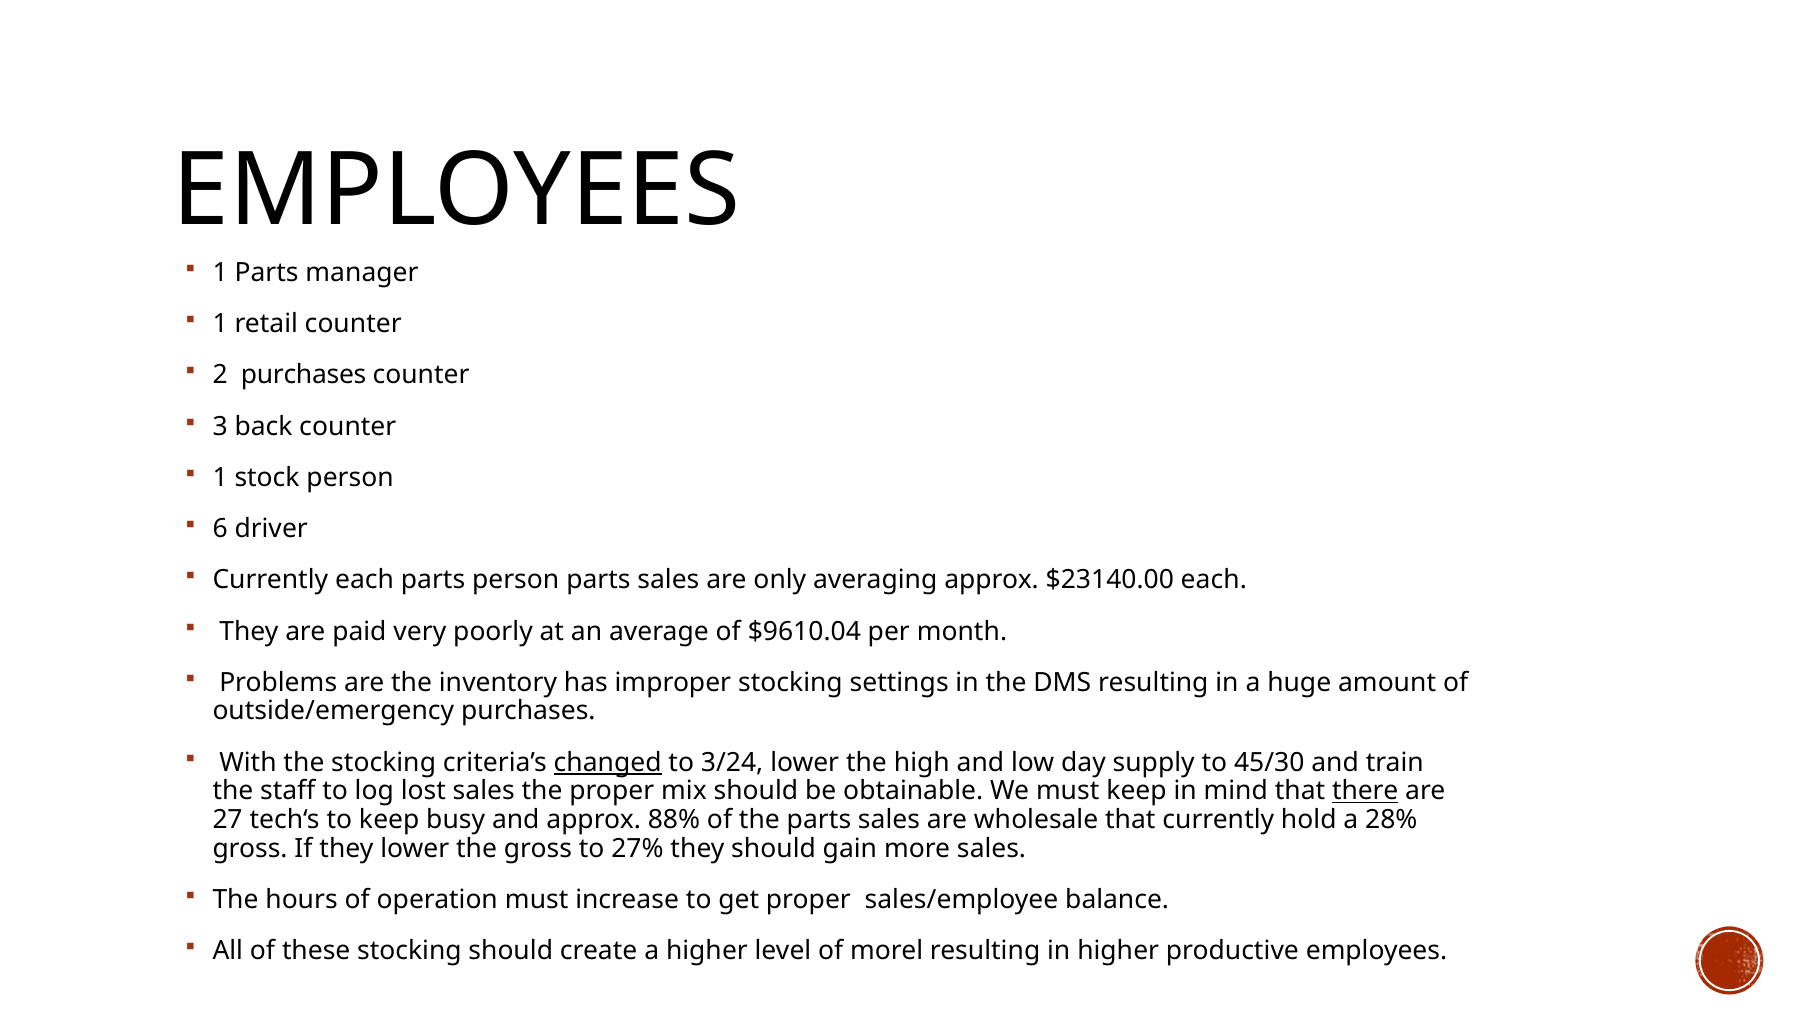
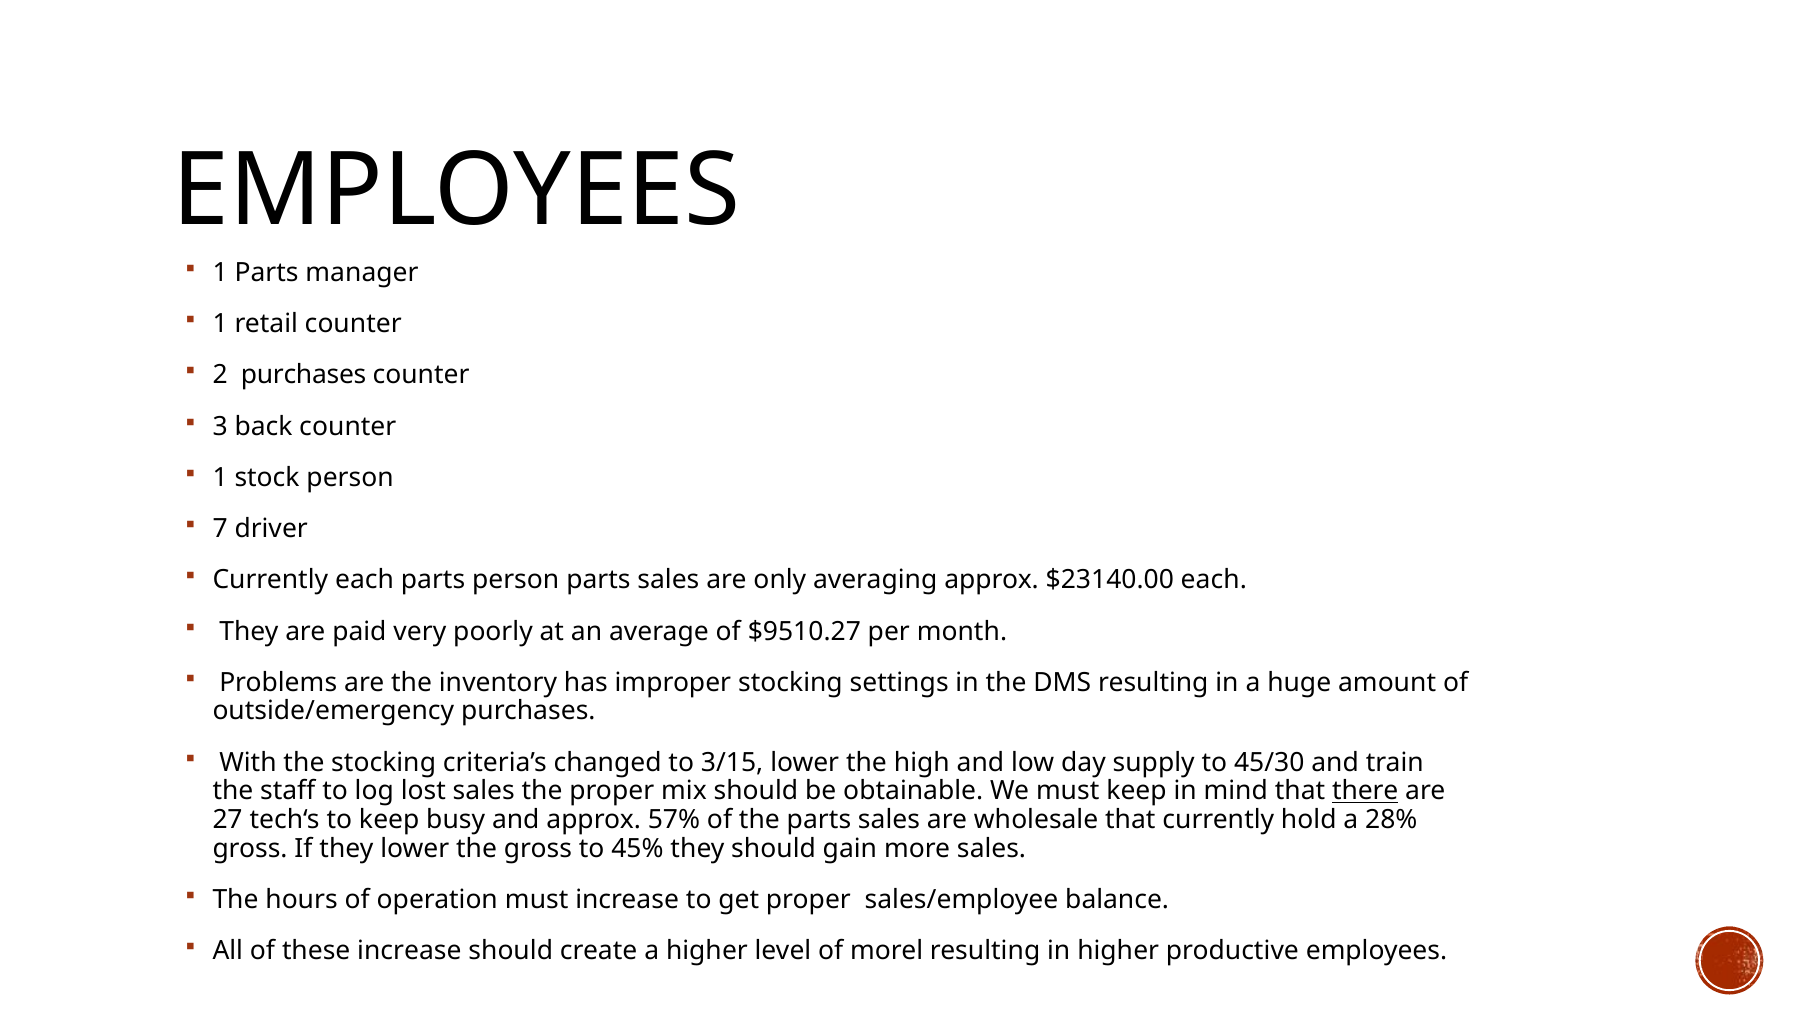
6: 6 -> 7 (220, 529)
$9610.04: $9610.04 -> $9510.27 (804, 631)
changed underline: present -> none (608, 762)
3/24: 3/24 -> 3/15 (732, 762)
88%: 88% -> 57% (674, 820)
27%: 27% -> 45% (637, 848)
these stocking: stocking -> increase (409, 951)
